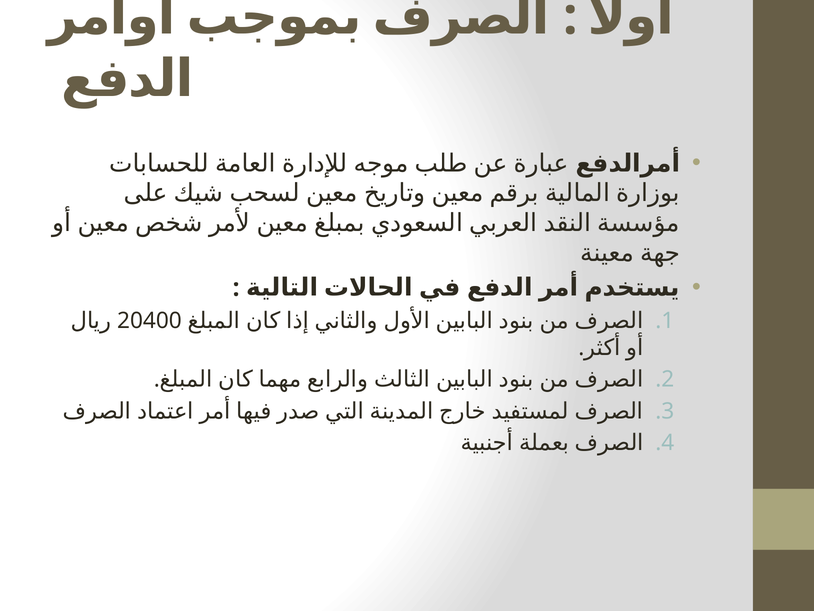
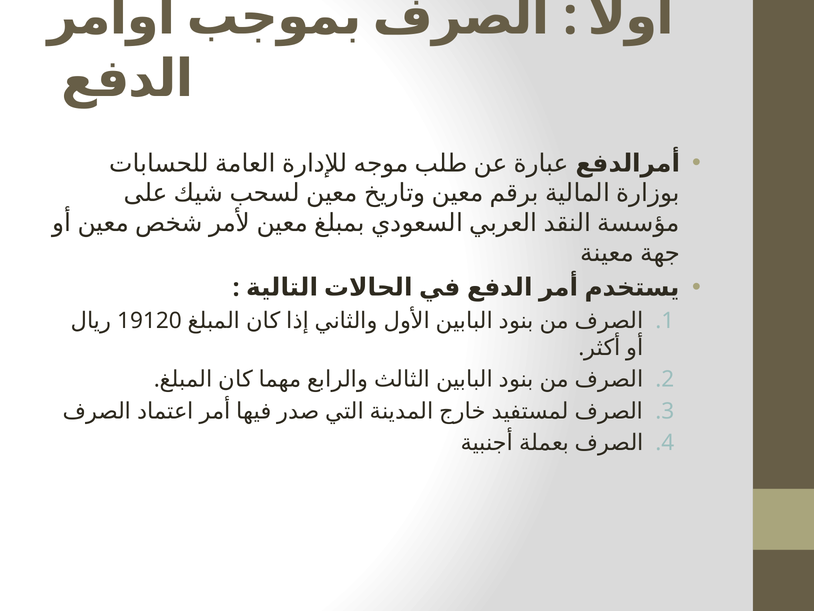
20400: 20400 -> 19120 (149, 320)
